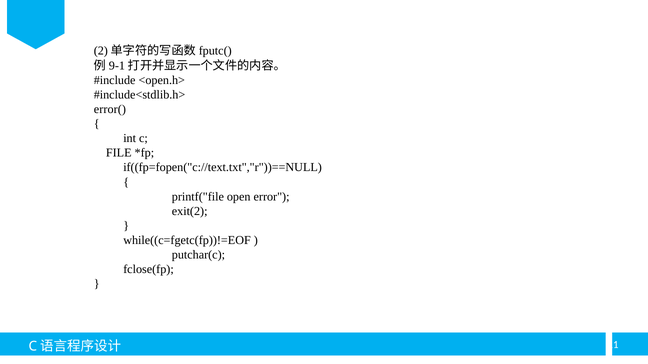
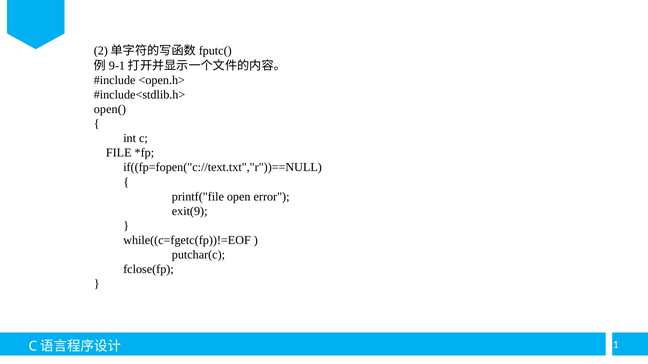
error(: error( -> open( (110, 109)
exit(2: exit(2 -> exit(9 (190, 211)
